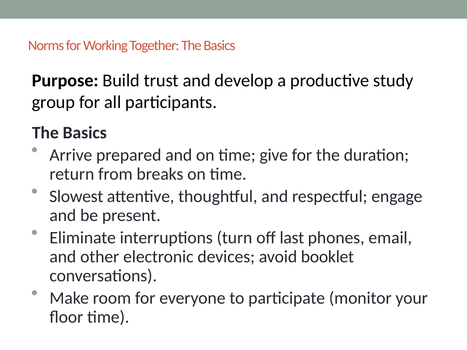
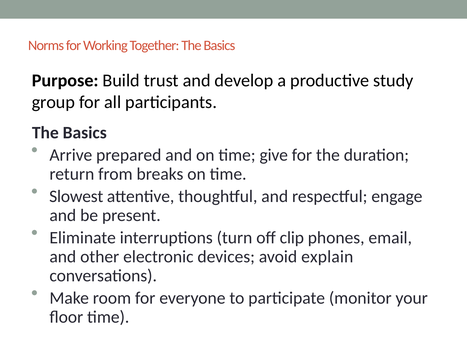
last: last -> clip (292, 238)
booklet: booklet -> explain (327, 257)
